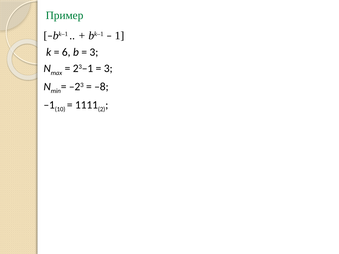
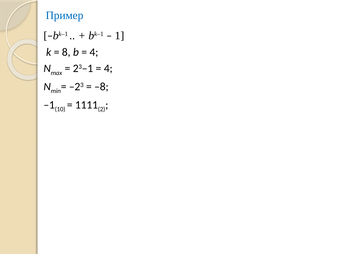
Пример colour: green -> blue (65, 15)
6: 6 -> 8 (66, 52)
3: 3 -> 4 (94, 52)
3: 3 -> 4 (108, 69)
